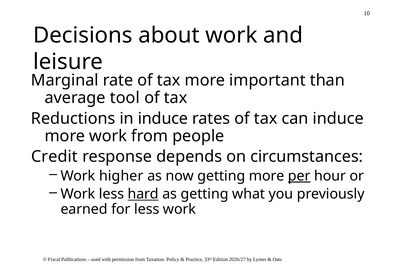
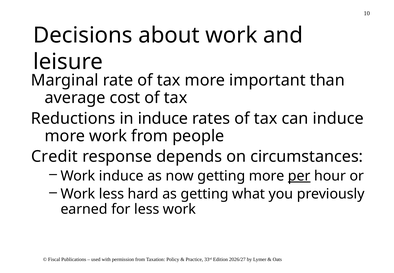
tool: tool -> cost (125, 98)
Work higher: higher -> induce (121, 176)
hard underline: present -> none (143, 194)
